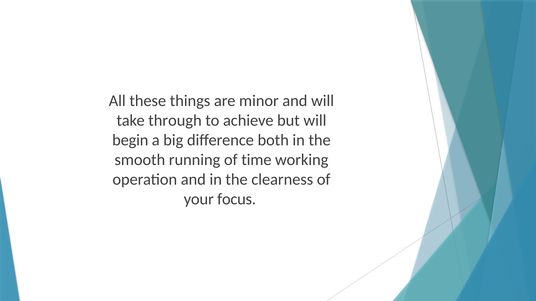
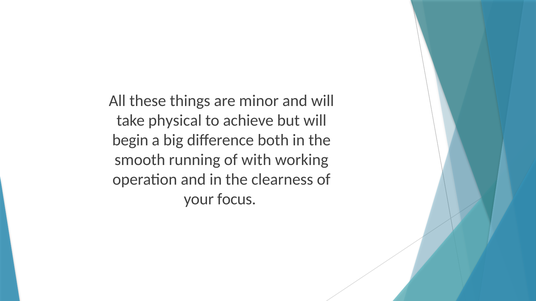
through: through -> physical (175, 121)
time: time -> with (256, 160)
